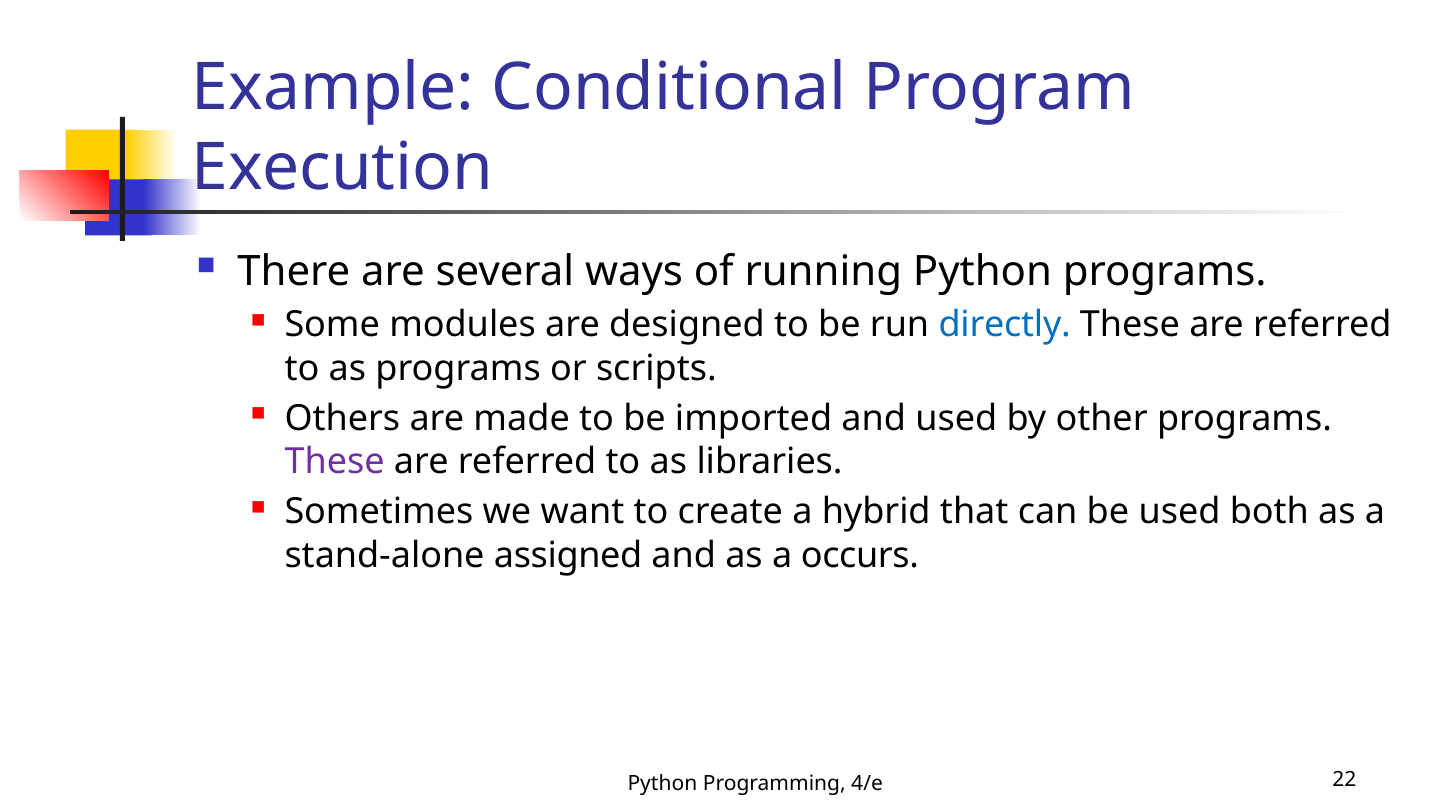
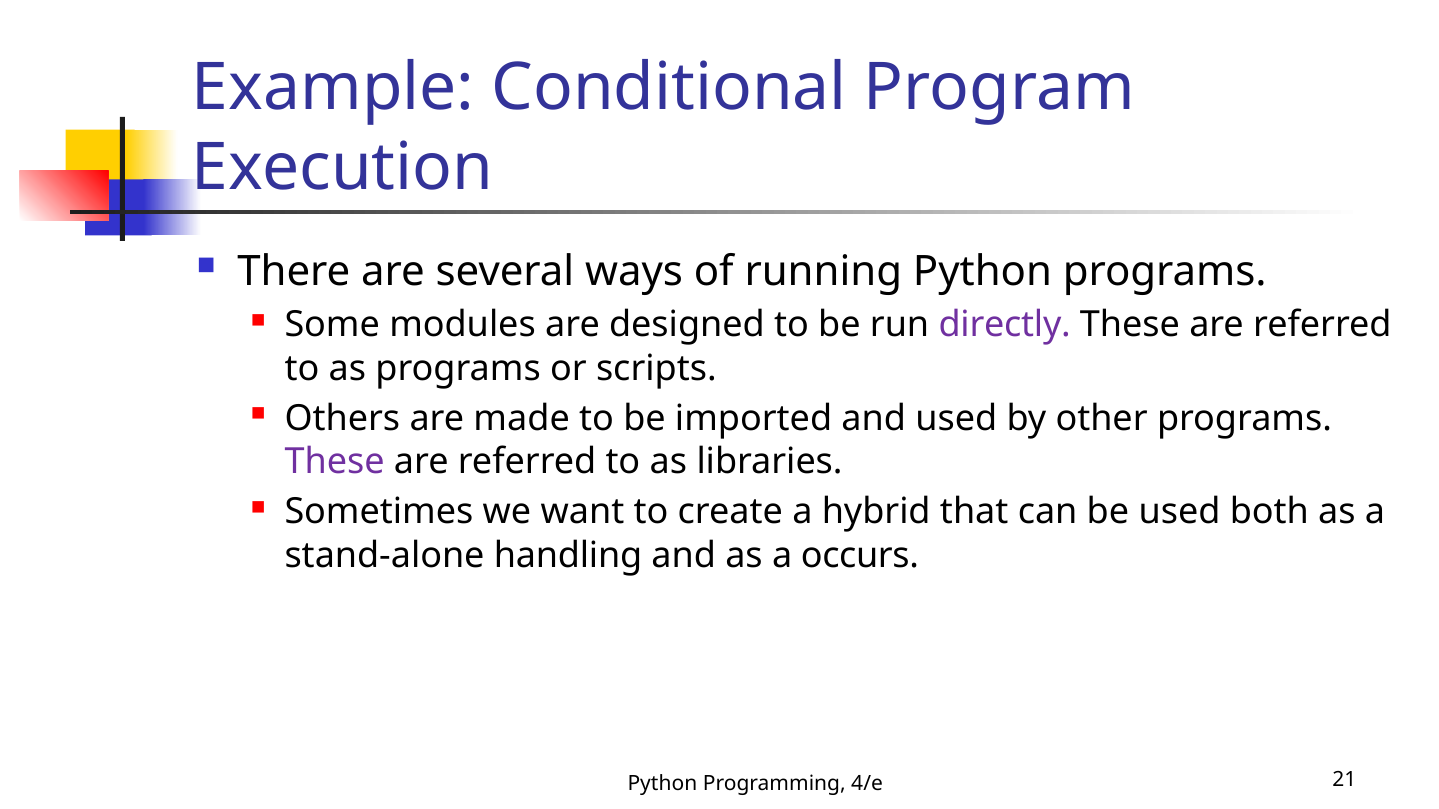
directly colour: blue -> purple (1005, 325)
assigned: assigned -> handling (568, 555)
22: 22 -> 21 (1344, 780)
